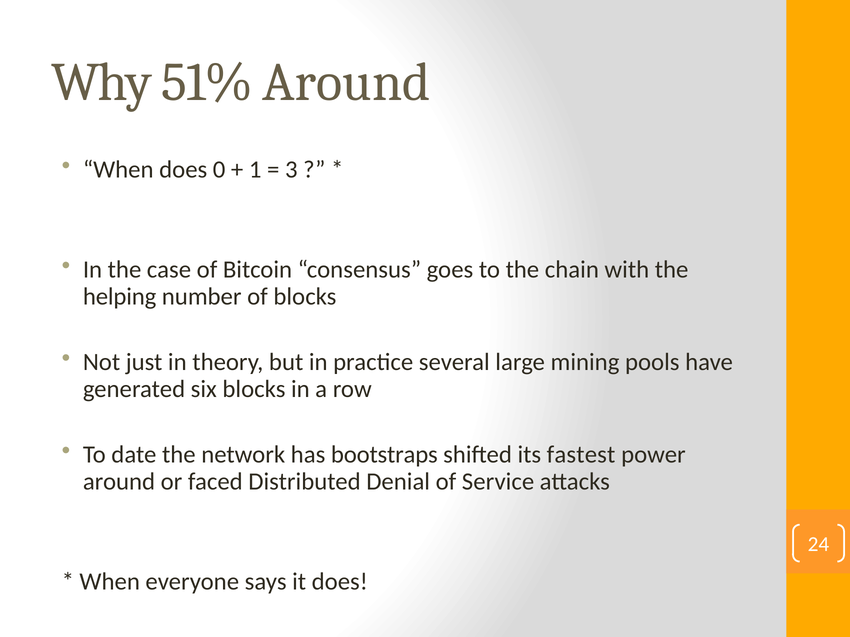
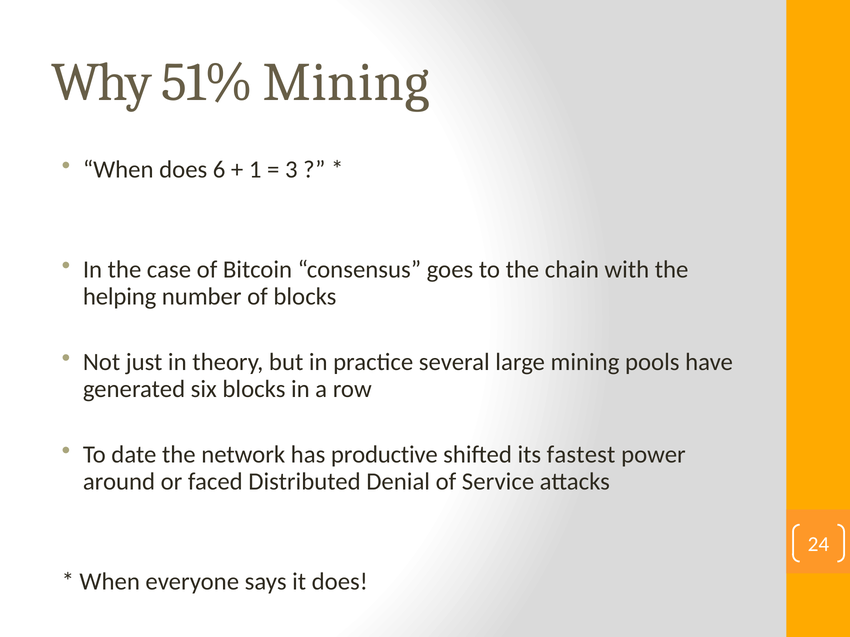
51% Around: Around -> Mining (346, 82)
0: 0 -> 6 (219, 170)
bootstraps: bootstraps -> productive (384, 455)
